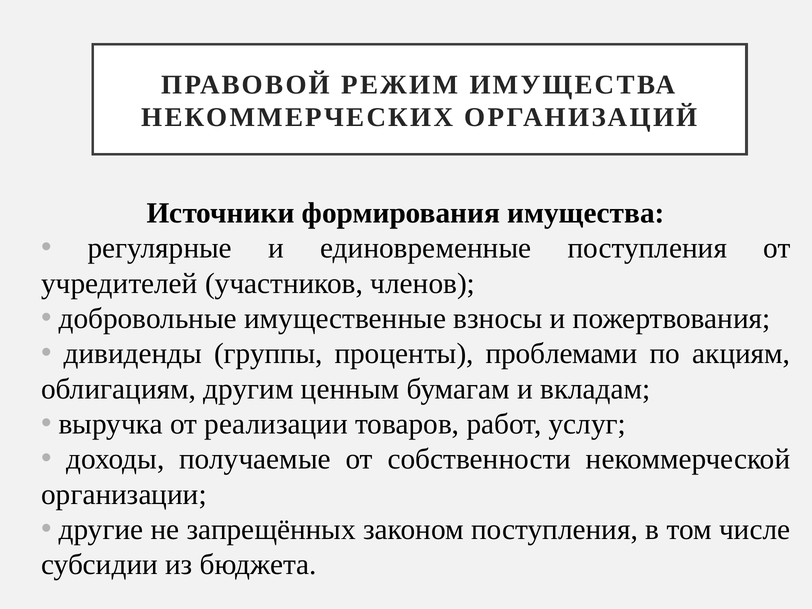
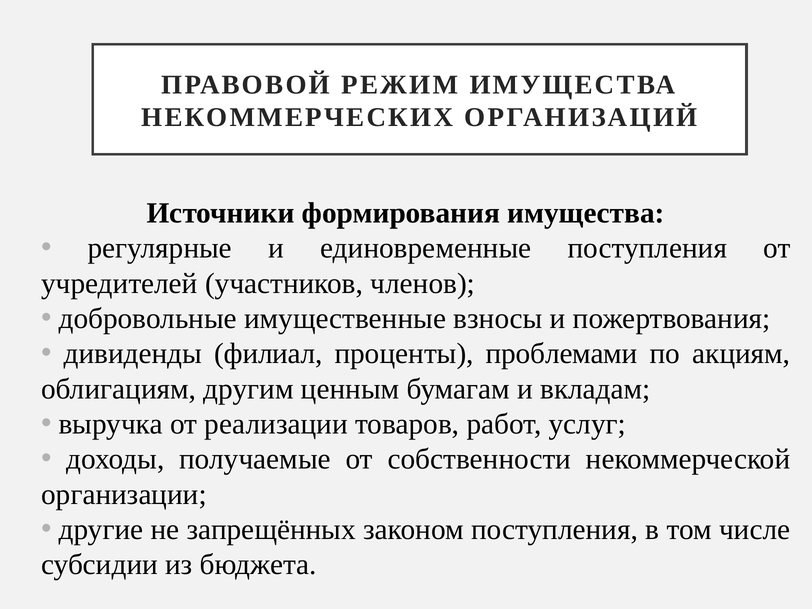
группы: группы -> филиал (268, 354)
